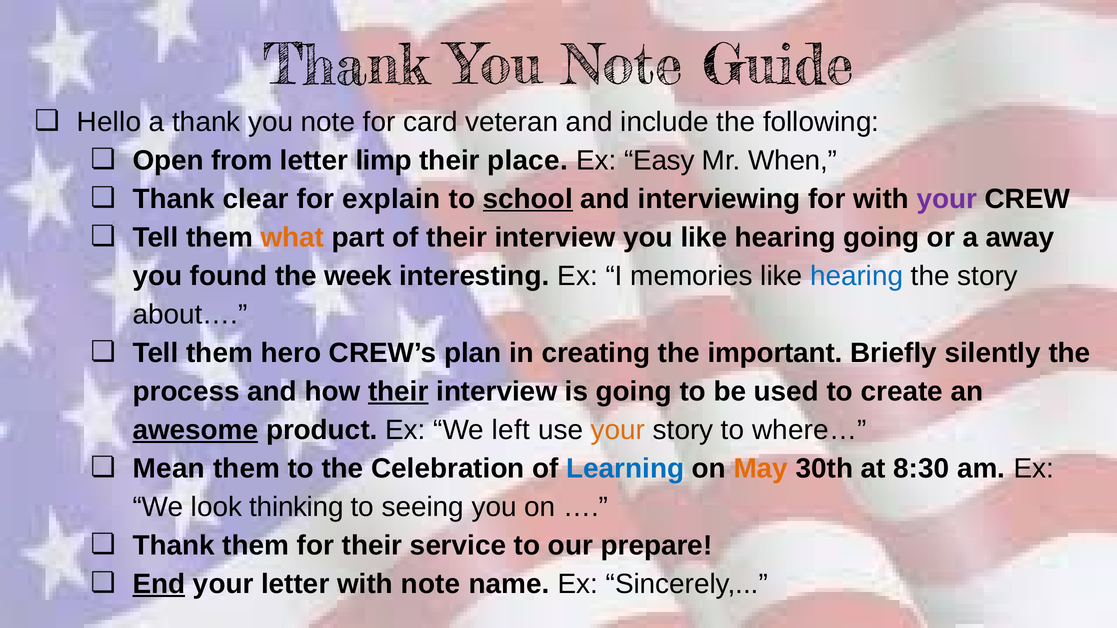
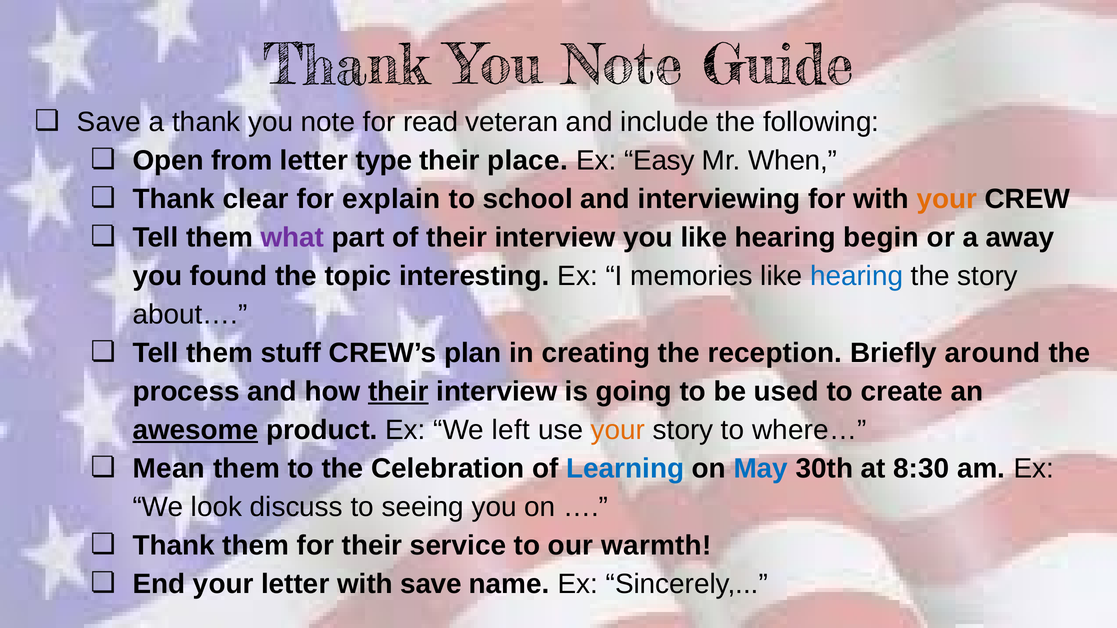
Hello: Hello -> Save (109, 122)
card: card -> read (431, 122)
limp: limp -> type (384, 160)
school underline: present -> none (528, 199)
your colour: purple -> orange (947, 199)
what colour: orange -> purple (292, 238)
hearing going: going -> begin (881, 238)
week: week -> topic (358, 276)
hero: hero -> stuff (291, 353)
important: important -> reception (775, 353)
silently: silently -> around (993, 353)
May colour: orange -> blue (761, 469)
thinking: thinking -> discuss (296, 507)
prepare: prepare -> warmth (656, 546)
End underline: present -> none (159, 584)
with note: note -> save (431, 584)
